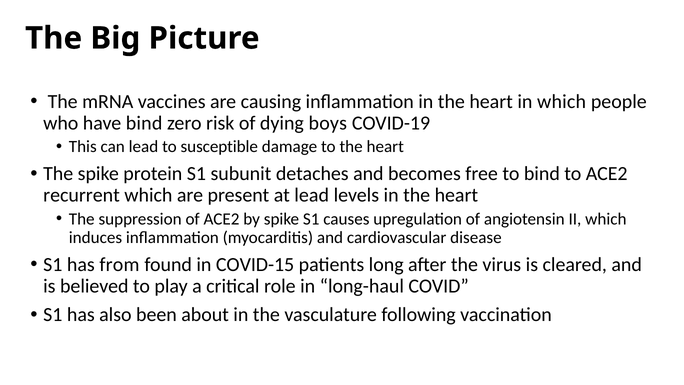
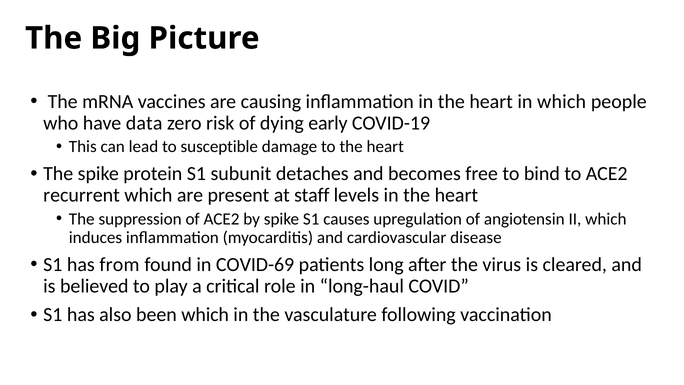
have bind: bind -> data (144, 123)
boys: boys -> early (328, 123)
at lead: lead -> staff (312, 195)
COVID-15: COVID-15 -> COVID-69 (255, 264)
been about: about -> which (205, 314)
